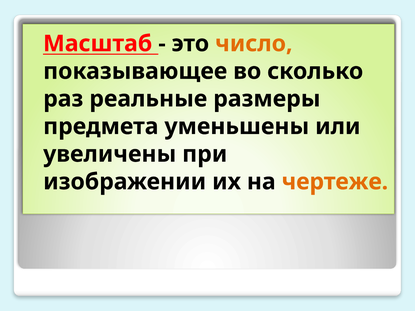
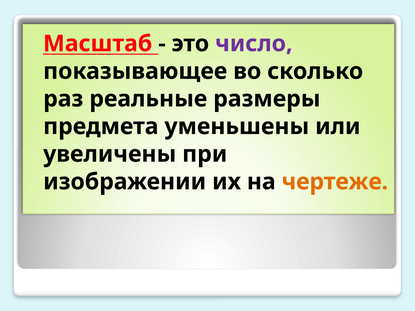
число colour: orange -> purple (254, 44)
